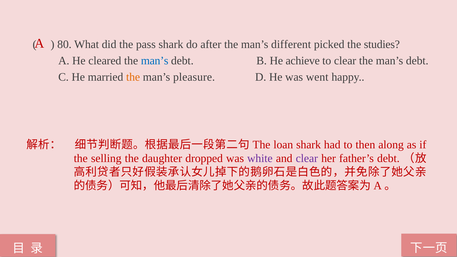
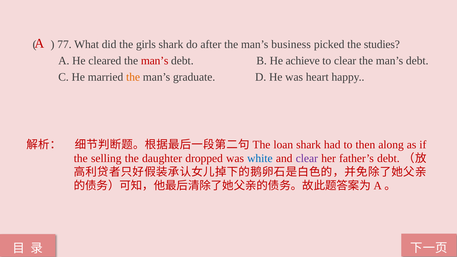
80: 80 -> 77 (64, 44)
pass: pass -> girls (146, 44)
different: different -> business (291, 44)
man’s colour: blue -> red (155, 61)
pleasure: pleasure -> graduate (194, 77)
went: went -> heart (317, 77)
white colour: purple -> blue (260, 158)
